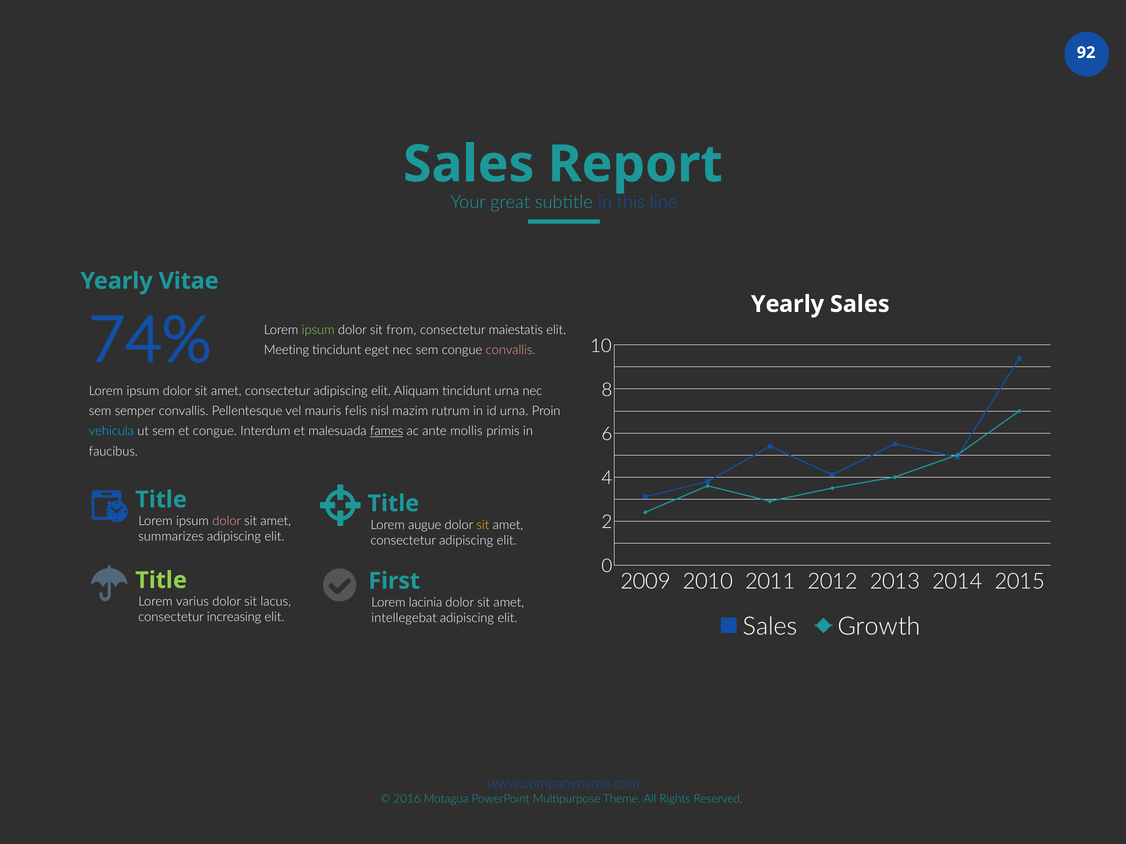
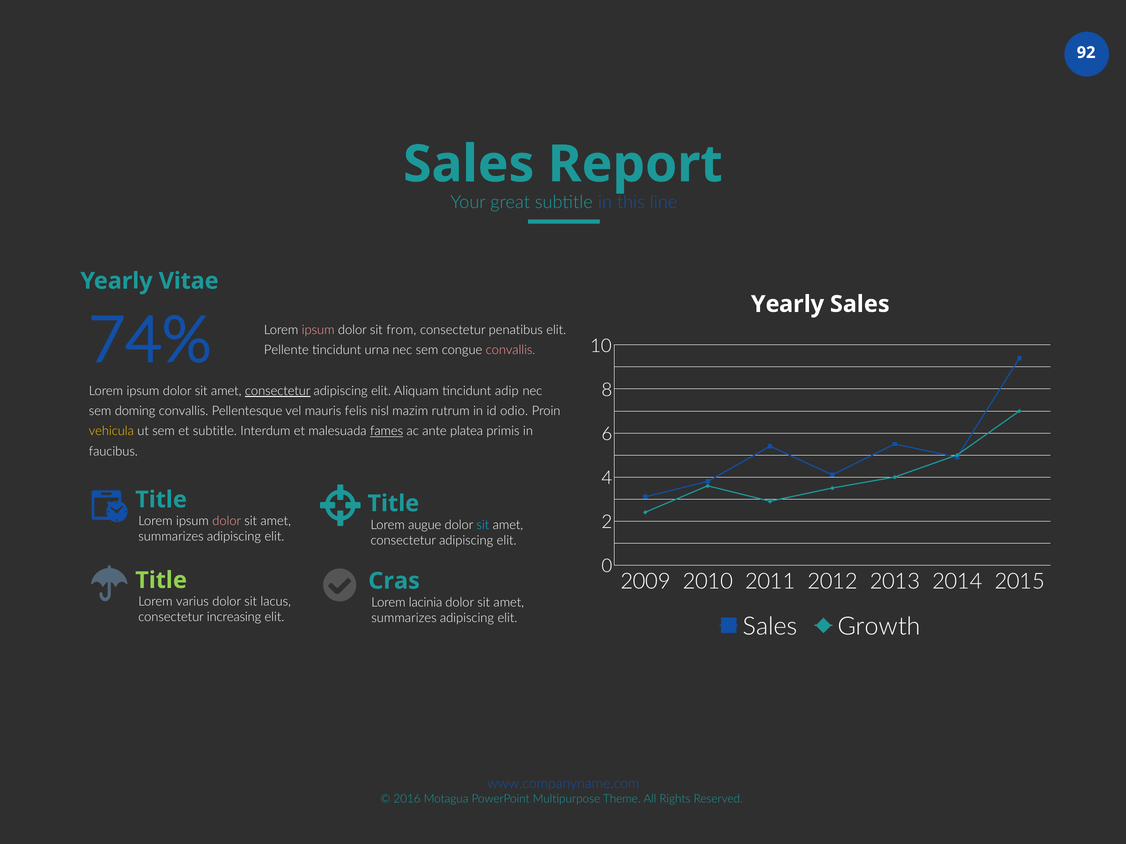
ipsum colour: light green -> pink (318, 330)
maiestatis: maiestatis -> penatibus (516, 330)
Meeting: Meeting -> Pellente (286, 350)
eget: eget -> urna (377, 350)
consectetur underline: none -> present (278, 391)
tincidunt urna: urna -> adip (507, 391)
semper: semper -> doming (135, 411)
id urna: urna -> odio (514, 411)
vehicula colour: light blue -> yellow (111, 431)
et congue: congue -> subtitle (215, 431)
mollis: mollis -> platea (467, 431)
sit colour: yellow -> light blue (483, 525)
First: First -> Cras (394, 581)
intellegebat: intellegebat -> summarizes (404, 618)
